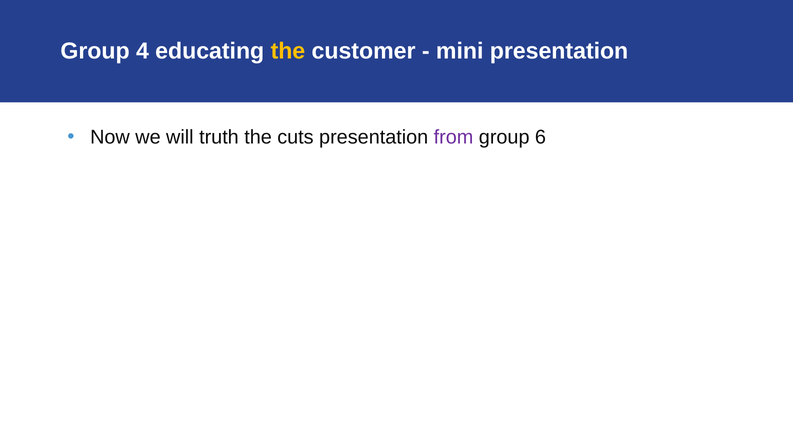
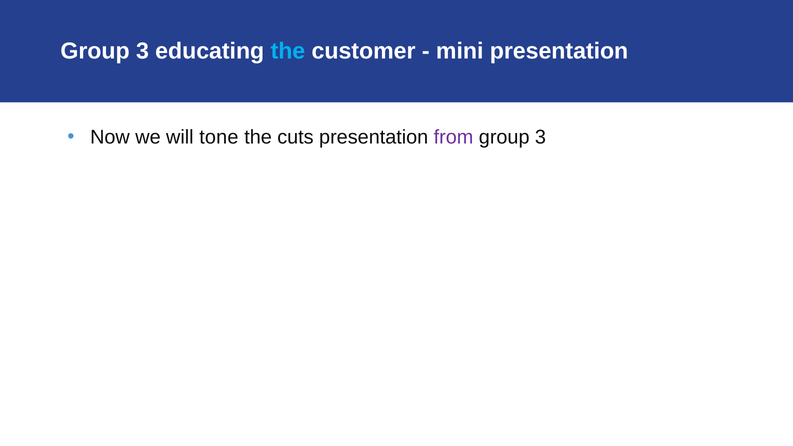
4: 4 -> 3 (142, 51)
the colour: yellow -> light blue (288, 51)
truth: truth -> tone (219, 137)
6: 6 -> 3 (541, 137)
